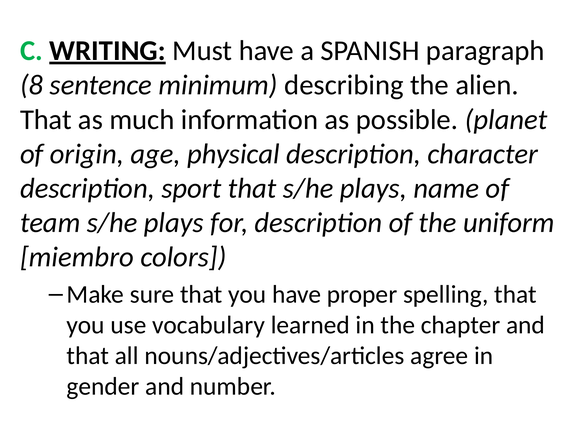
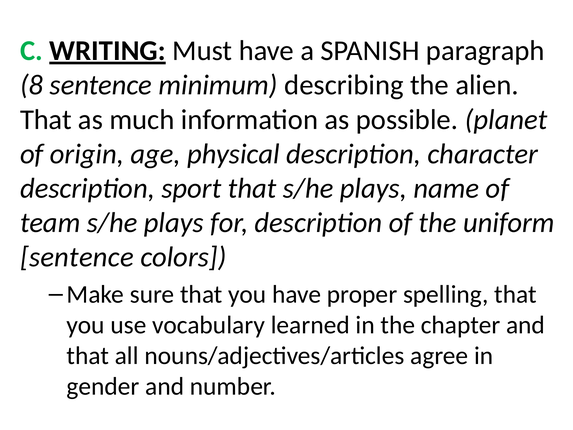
miembro: miembro -> sentence (77, 257)
